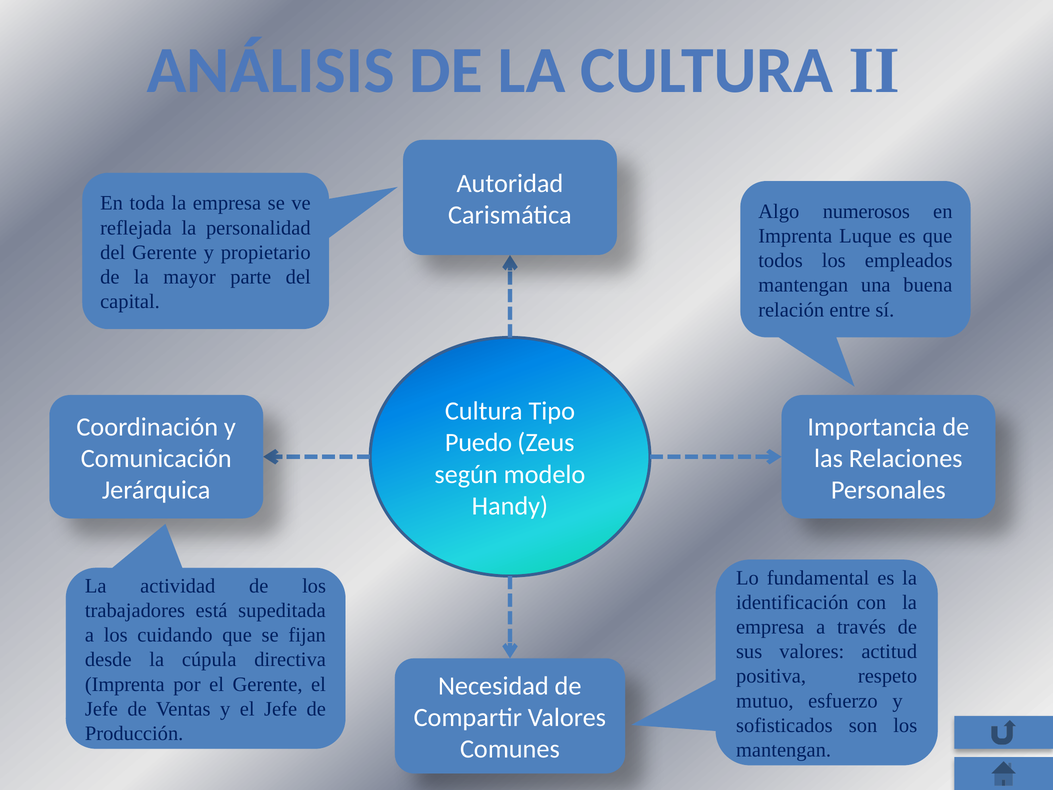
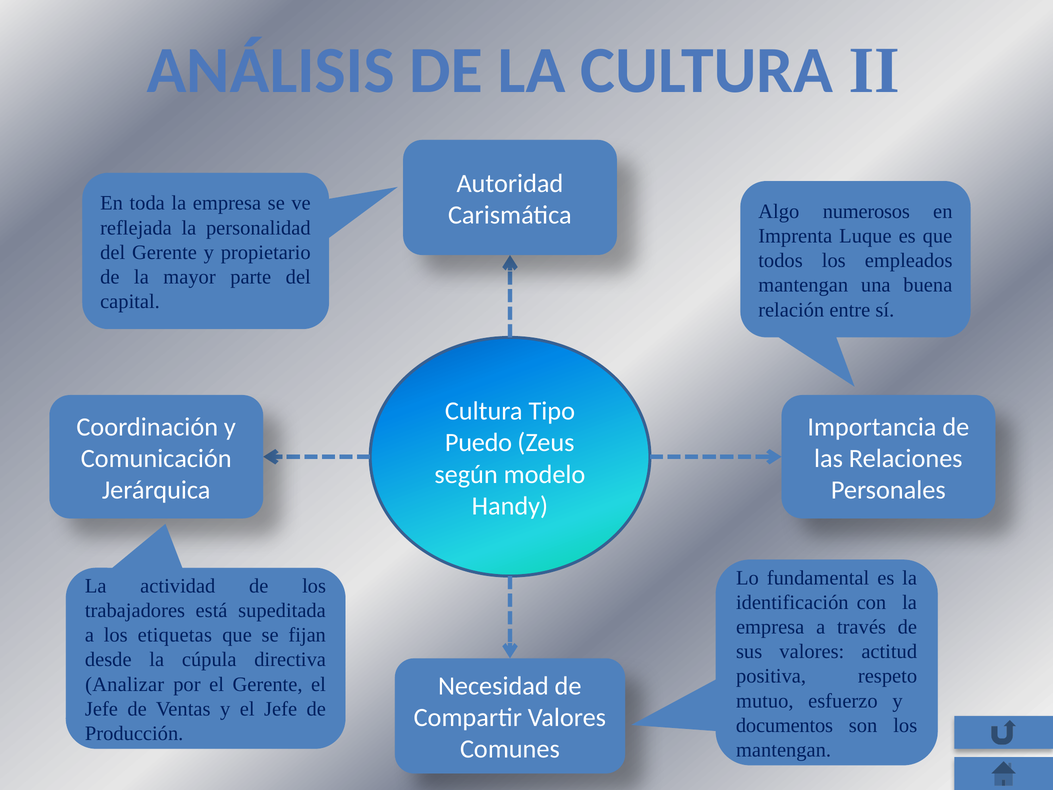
cuidando: cuidando -> etiquetas (175, 635)
Imprenta: Imprenta -> Analizar (125, 684)
sofisticados: sofisticados -> documentos (784, 725)
